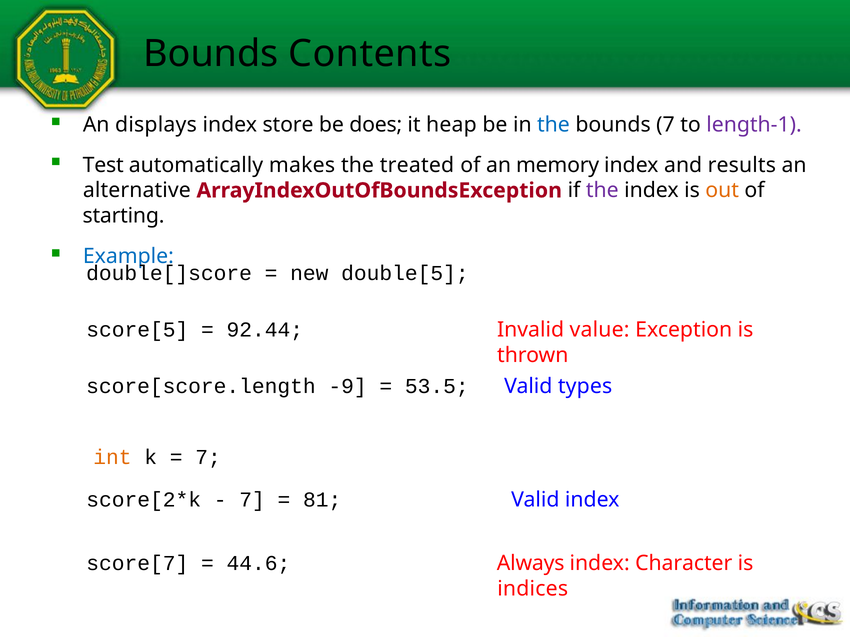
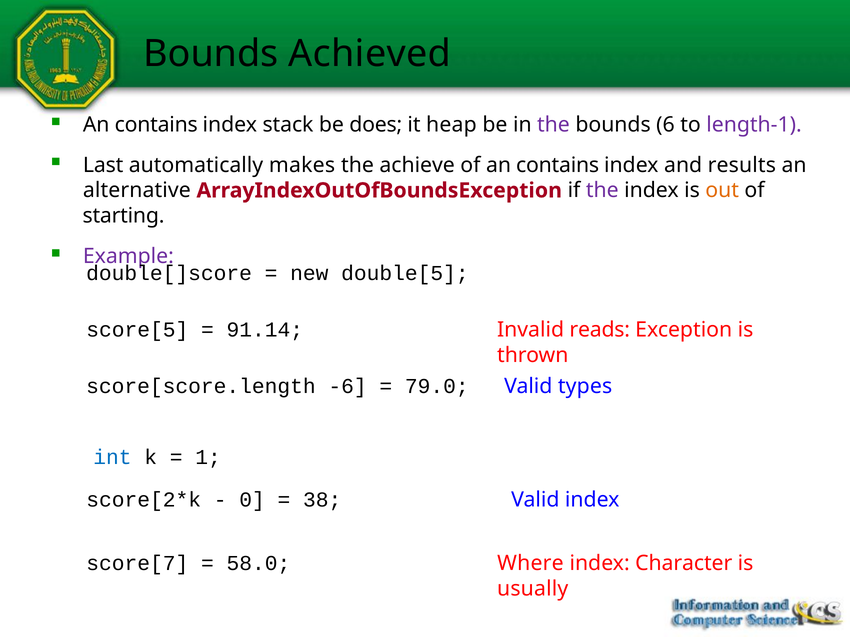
Contents: Contents -> Achieved (370, 54)
displays: displays -> contains (156, 125)
store: store -> stack (288, 125)
the colour: blue -> purple (553, 125)
bounds 7: 7 -> 6 (665, 125)
Test: Test -> Last (103, 165)
treated: treated -> achieve (417, 165)
of an memory: memory -> contains (558, 165)
Example colour: blue -> purple (128, 257)
92.44: 92.44 -> 91.14 (265, 330)
value: value -> reads (600, 330)
-9: -9 -> -6 (348, 387)
53.5: 53.5 -> 79.0 (437, 387)
int colour: orange -> blue (112, 458)
7: 7 -> 1 (208, 458)
7: 7 -> 0 (252, 500)
81: 81 -> 38 (322, 500)
44.6: 44.6 -> 58.0 (258, 564)
Always: Always -> Where (530, 564)
indices: indices -> usually (533, 589)
